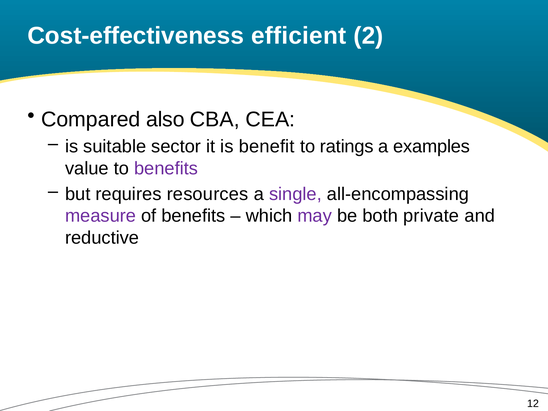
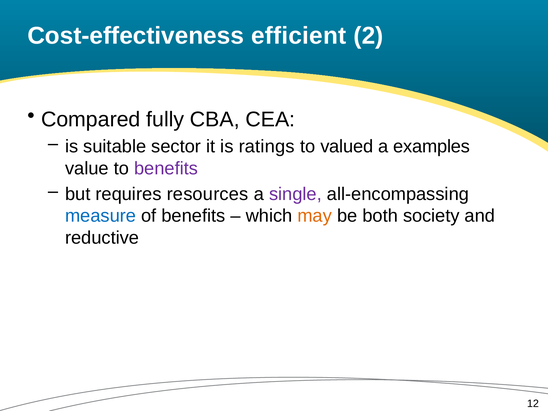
also: also -> fully (165, 119)
benefit: benefit -> ratings (267, 147)
ratings: ratings -> valued (347, 147)
measure colour: purple -> blue (101, 216)
may colour: purple -> orange (315, 216)
private: private -> society (431, 216)
